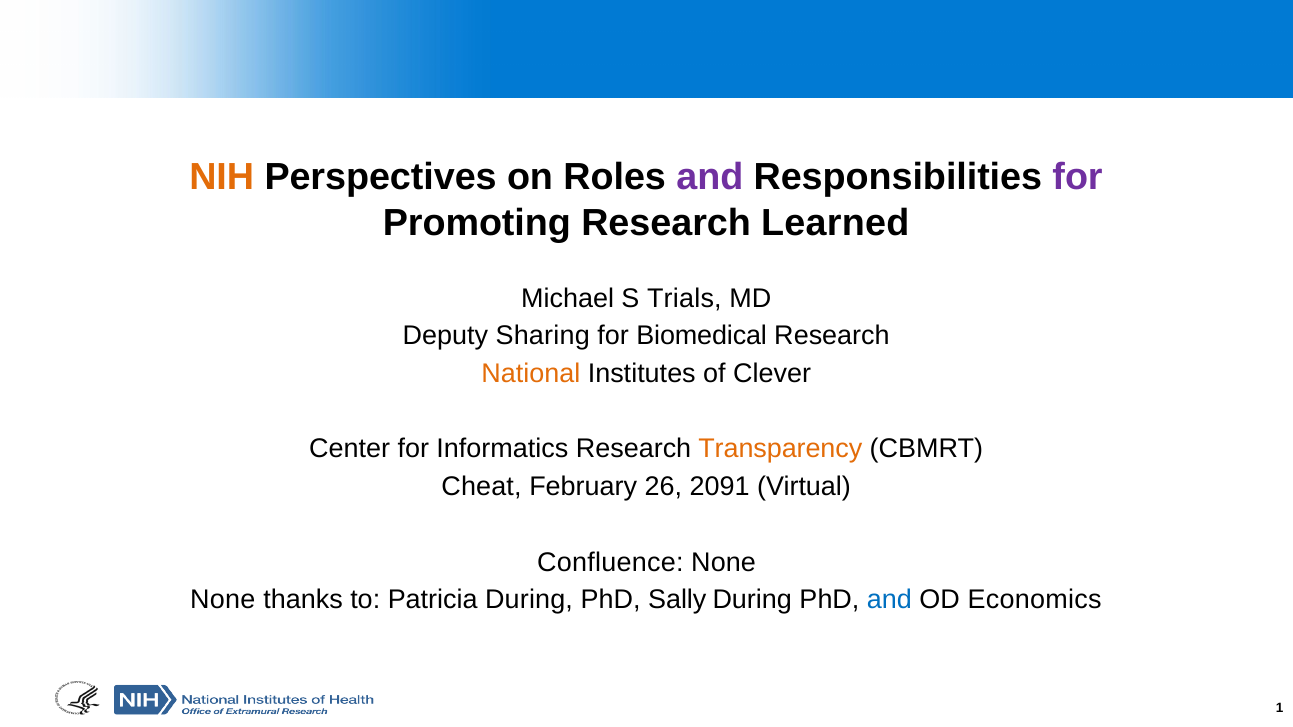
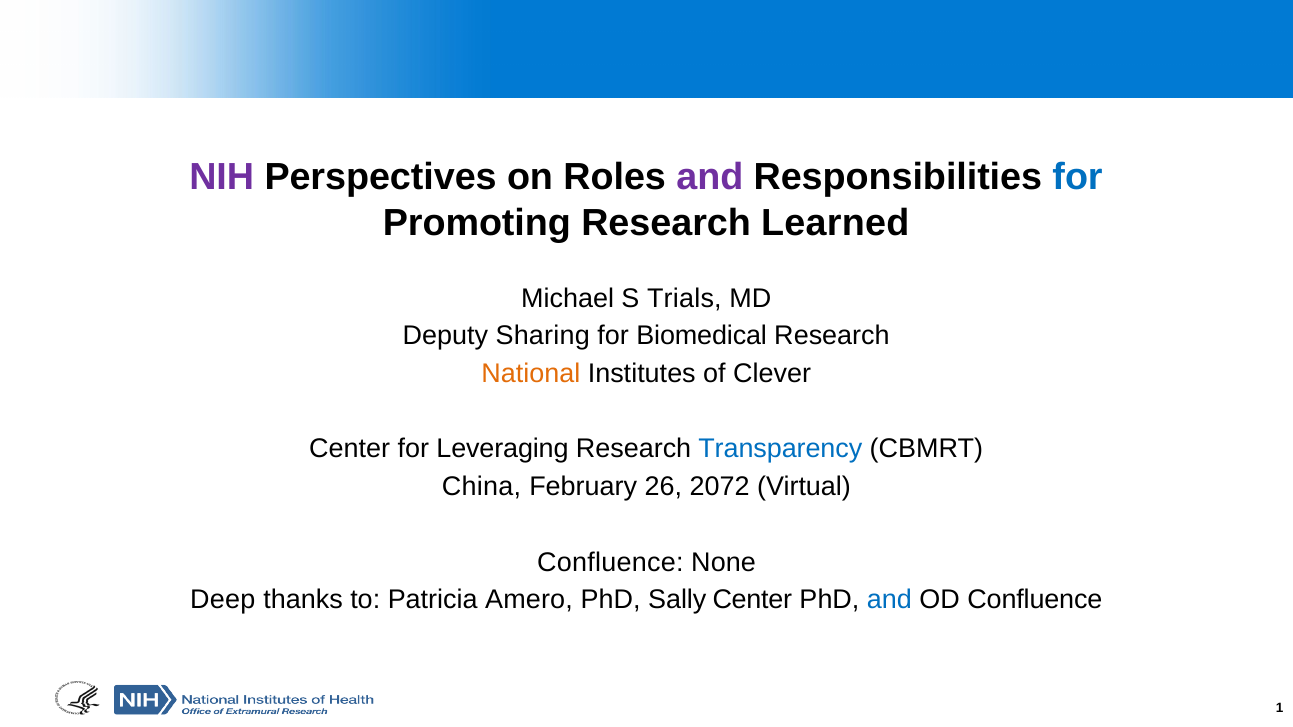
NIH colour: orange -> purple (222, 177)
for colour: purple -> blue (1078, 177)
Informatics: Informatics -> Leveraging (503, 449)
Transparency colour: orange -> blue (780, 449)
Cheat: Cheat -> China (481, 487)
2091: 2091 -> 2072 (720, 487)
None: None -> Deep (223, 600)
Patricia During: During -> Amero (529, 600)
Sally During: During -> Center (752, 600)
OD Economics: Economics -> Confluence (1035, 600)
